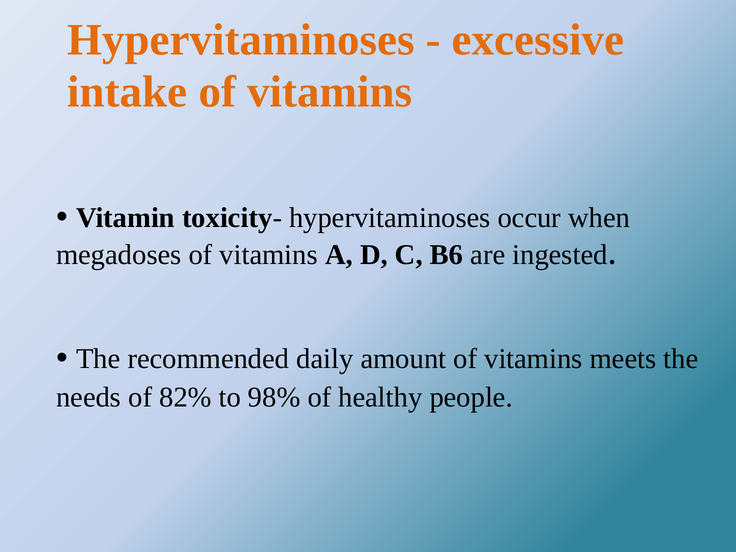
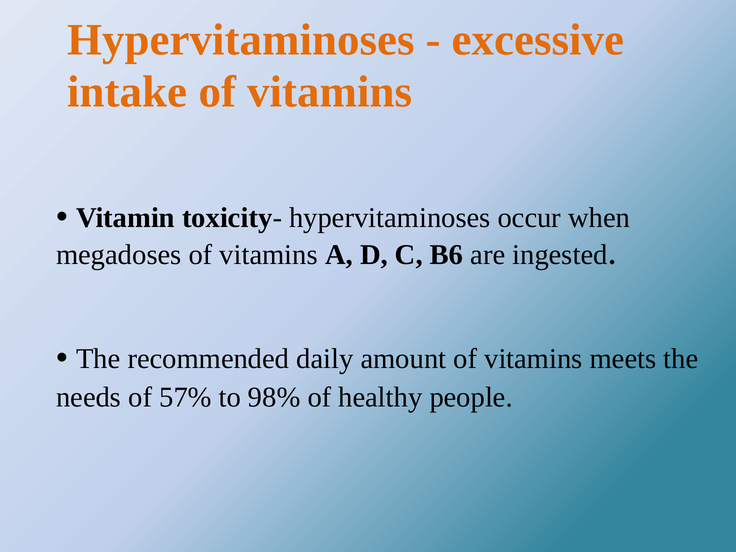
82%: 82% -> 57% (185, 397)
